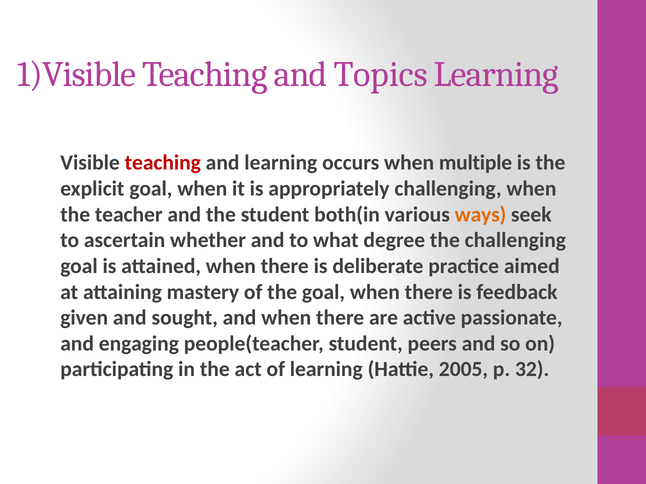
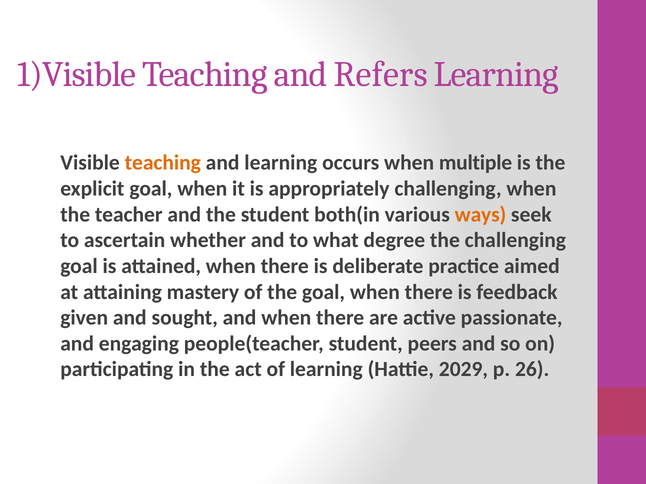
Topics: Topics -> Refers (381, 75)
teaching colour: red -> orange (163, 163)
2005: 2005 -> 2029 (463, 370)
32: 32 -> 26 (532, 370)
